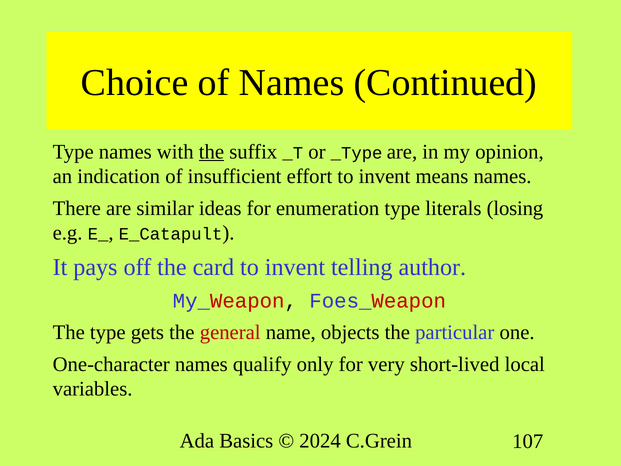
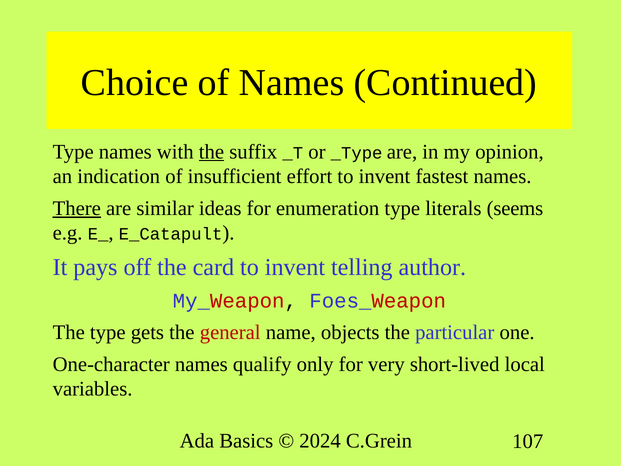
means: means -> fastest (442, 176)
There underline: none -> present (77, 208)
losing: losing -> seems (515, 208)
